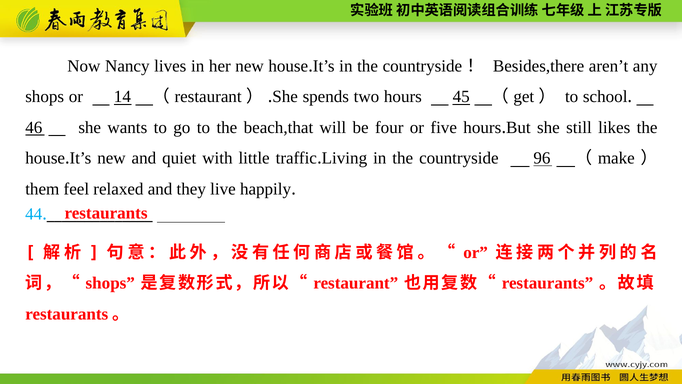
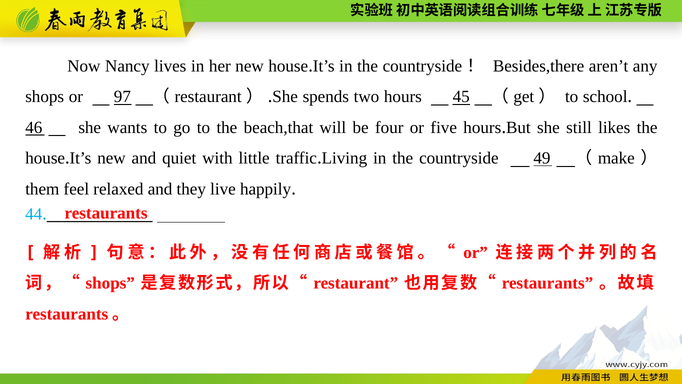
14: 14 -> 97 (122, 97)
96: 96 -> 49 (542, 158)
